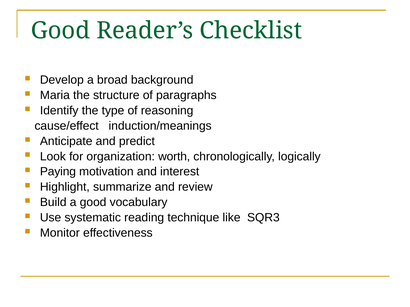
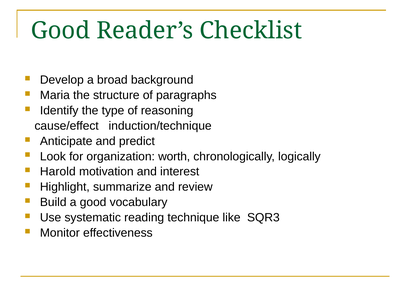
induction/meanings: induction/meanings -> induction/technique (160, 126)
Paying: Paying -> Harold (58, 172)
